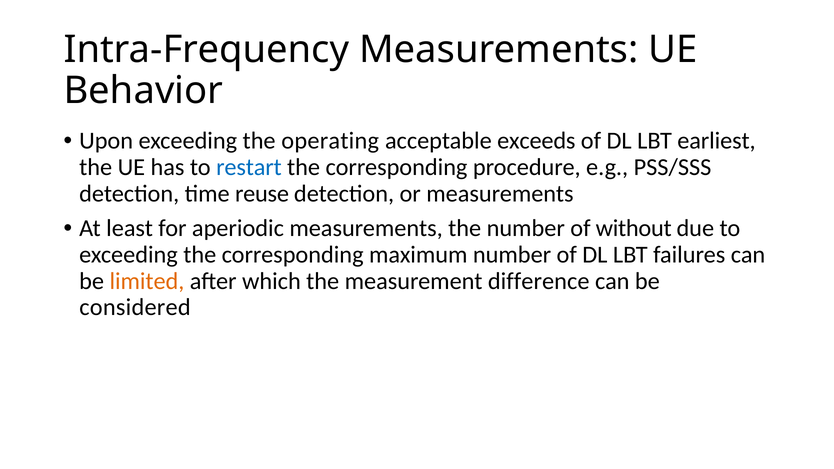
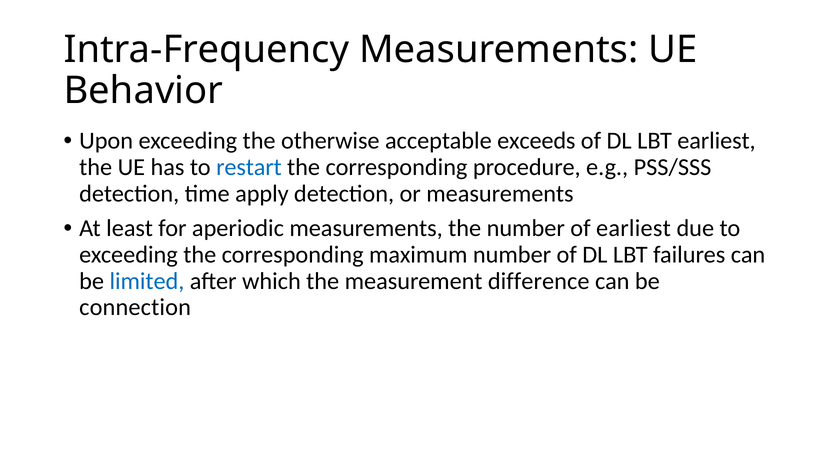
operating: operating -> otherwise (330, 141)
reuse: reuse -> apply (262, 194)
of without: without -> earliest (633, 229)
limited colour: orange -> blue (147, 281)
considered: considered -> connection (135, 307)
